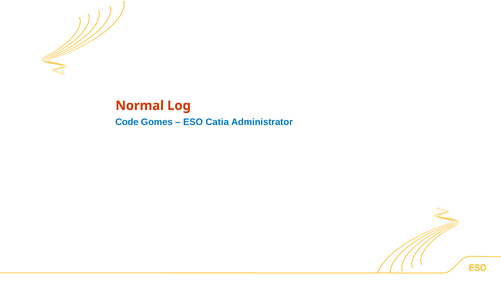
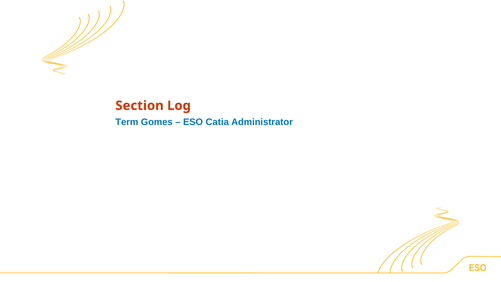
Normal: Normal -> Section (140, 106)
Code: Code -> Term (127, 122)
